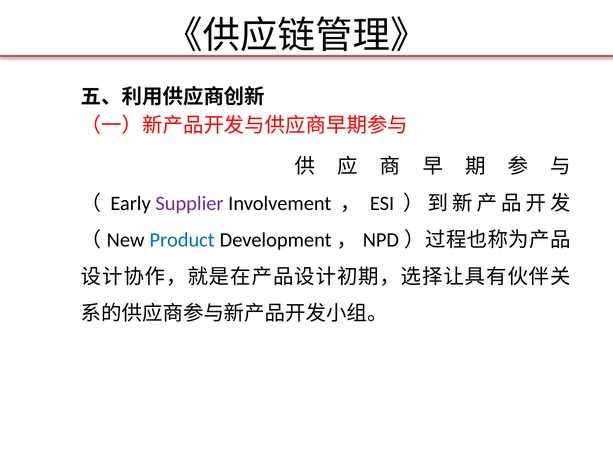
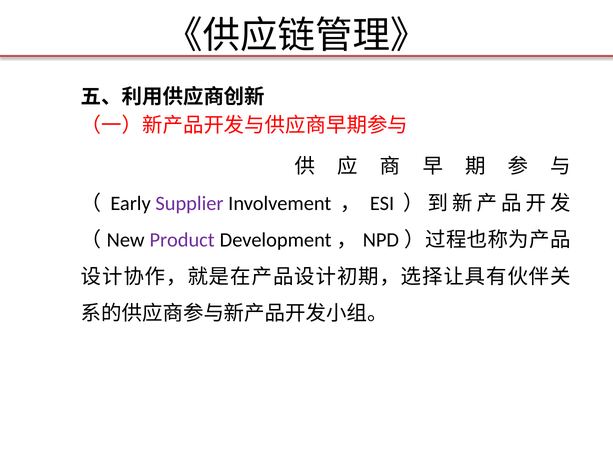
Product colour: blue -> purple (182, 240)
